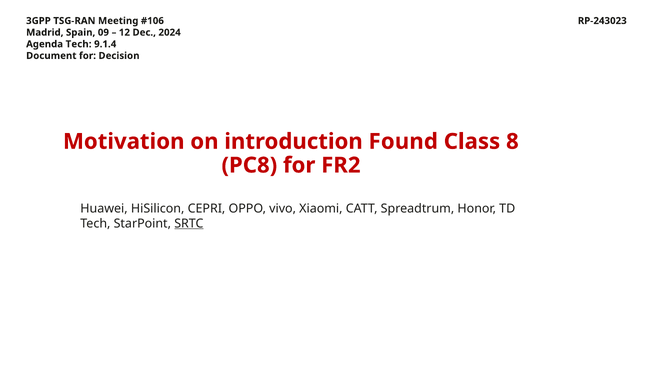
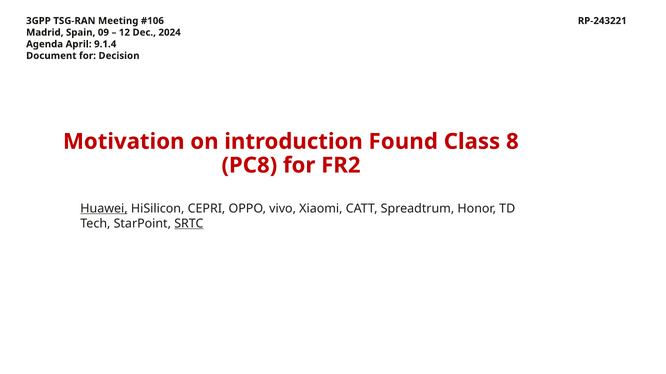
RP-243023: RP-243023 -> RP-243221 (602, 21)
Agenda Tech: Tech -> April (79, 44)
Huawei underline: none -> present (104, 209)
